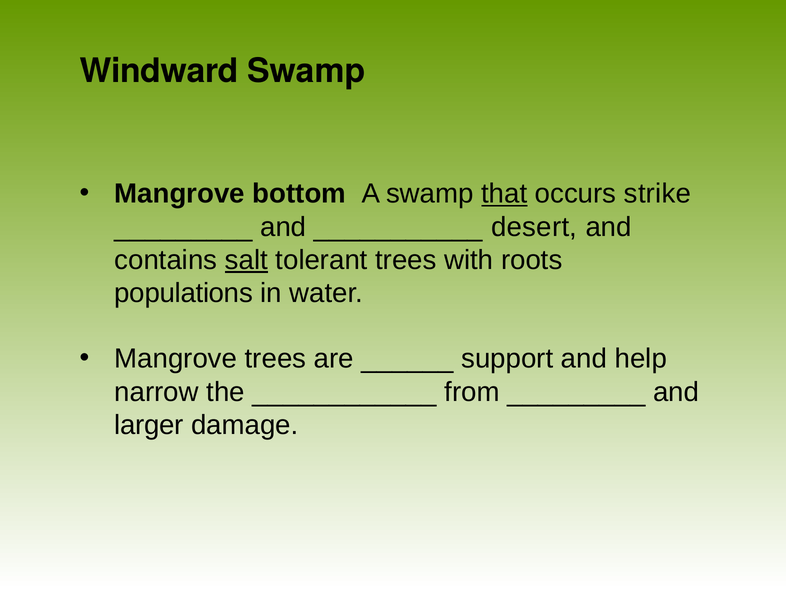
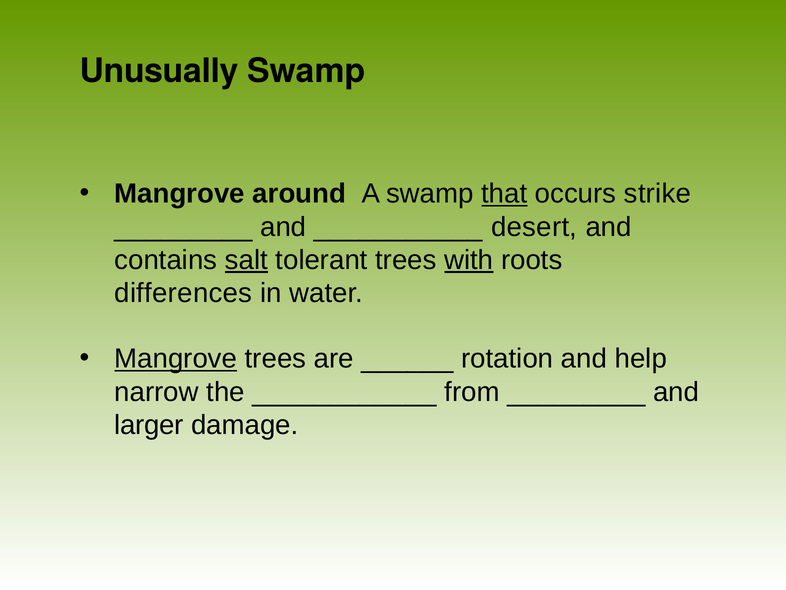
Windward: Windward -> Unusually (159, 71)
bottom: bottom -> around (299, 194)
with underline: none -> present (469, 260)
populations: populations -> differences (183, 293)
Mangrove underline: none -> present (176, 358)
support: support -> rotation (507, 358)
